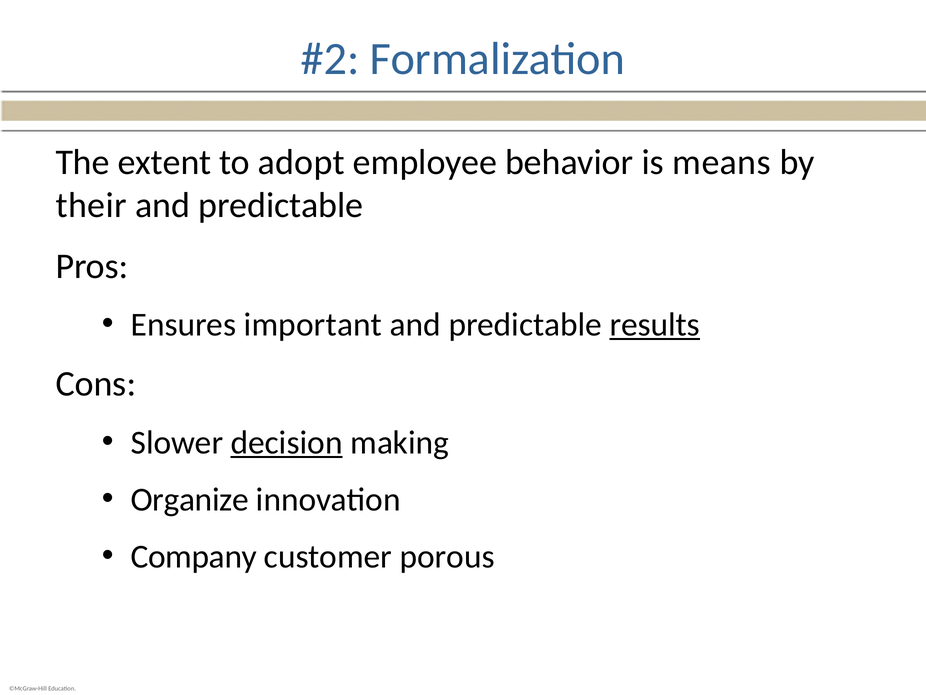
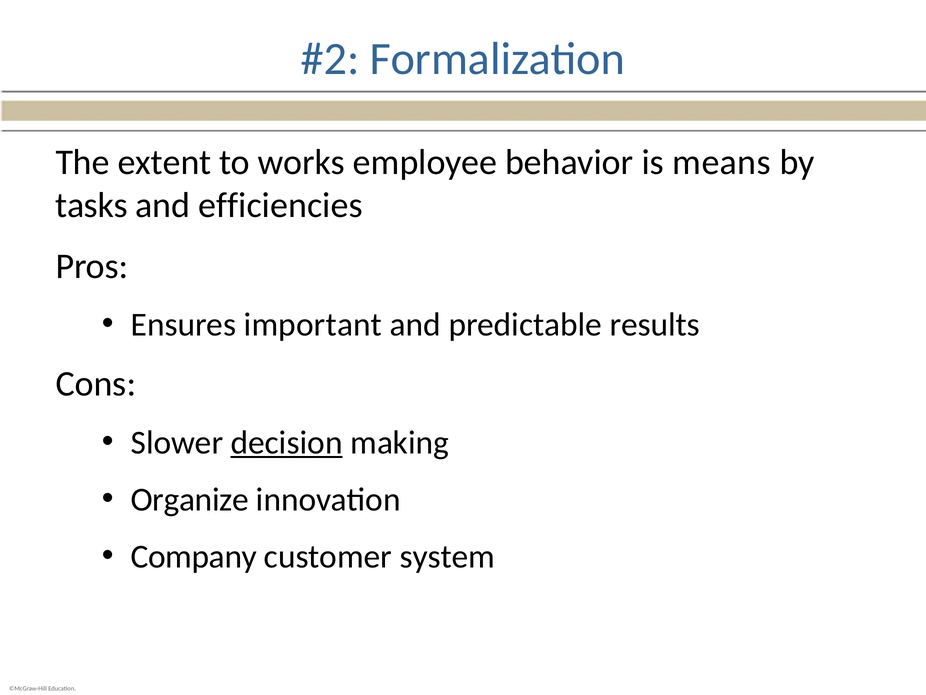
adopt: adopt -> works (301, 162)
their: their -> tasks (92, 205)
predictable: predictable -> efficiencies (281, 205)
results underline: present -> none (655, 324)
porous: porous -> system (447, 556)
